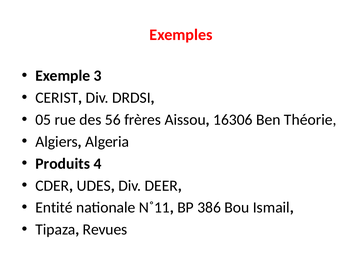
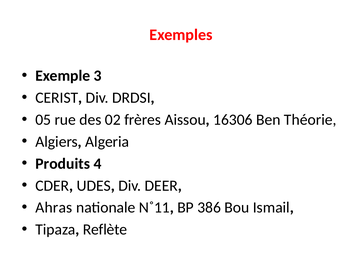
56: 56 -> 02 (113, 119)
Entité: Entité -> Ahras (54, 207)
Revues: Revues -> Reflète (105, 229)
